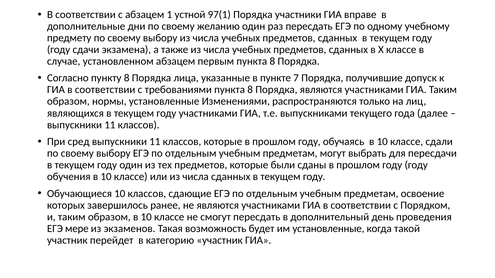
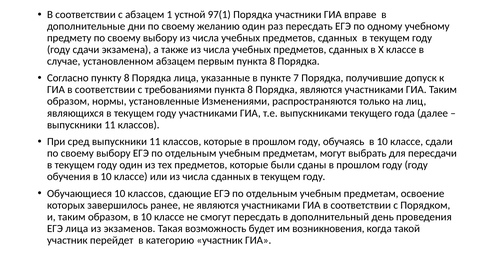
ЕГЭ мере: мере -> лица (77, 229)
им установленные: установленные -> возникновения (328, 229)
